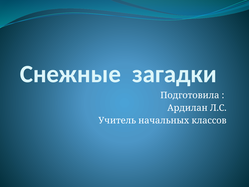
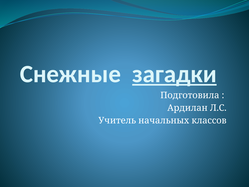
загадки underline: none -> present (174, 74)
